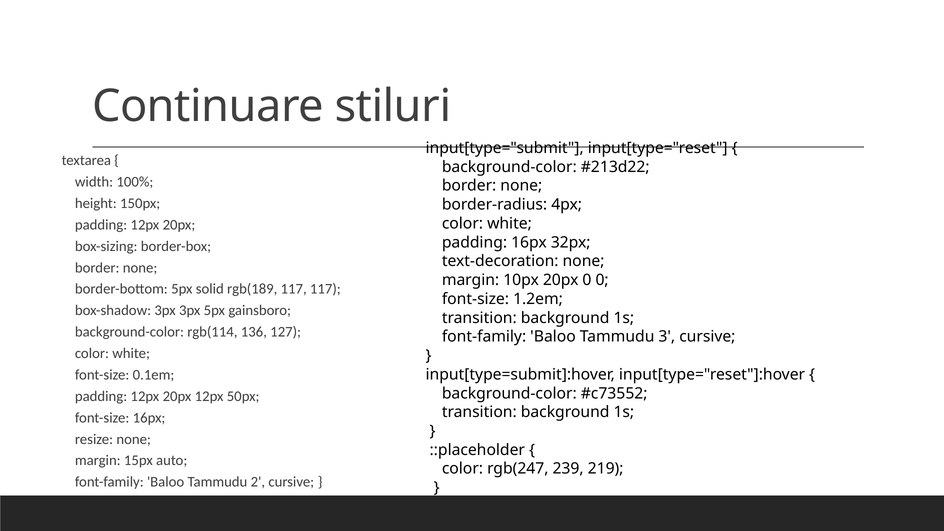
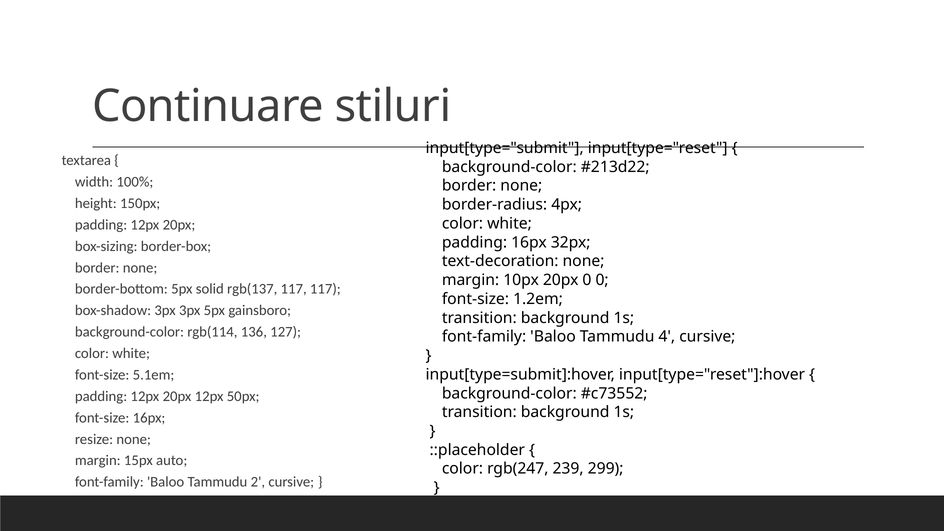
rgb(189: rgb(189 -> rgb(137 (252, 289)
3: 3 -> 4 (667, 337)
0.1em: 0.1em -> 5.1em (154, 375)
219: 219 -> 299 (606, 469)
